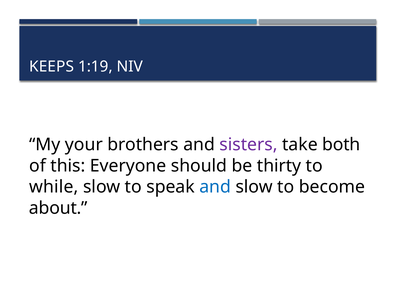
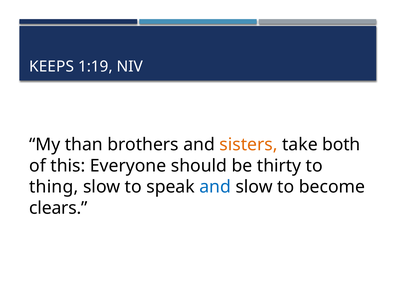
your: your -> than (84, 145)
sisters colour: purple -> orange (248, 145)
while: while -> thing (54, 187)
about: about -> clears (58, 208)
